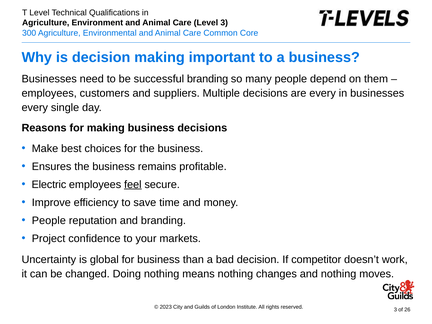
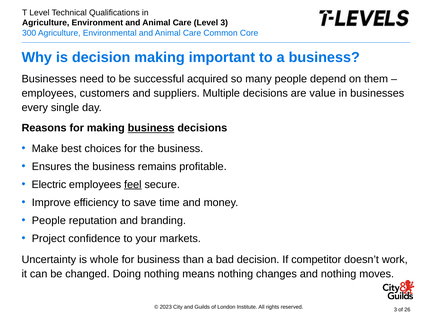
successful branding: branding -> acquired (208, 79)
are every: every -> value (323, 93)
business underline: none -> present (151, 128)
global: global -> whole (104, 260)
